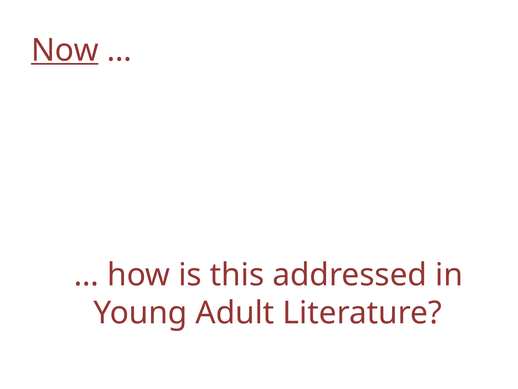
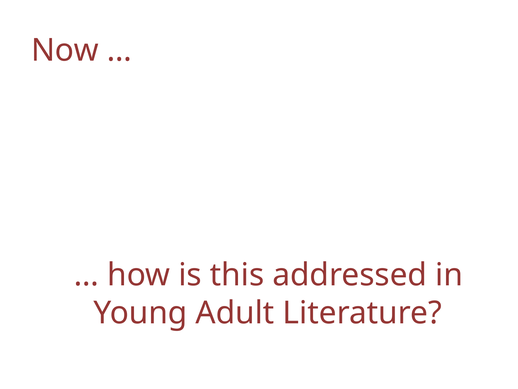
Now underline: present -> none (65, 50)
